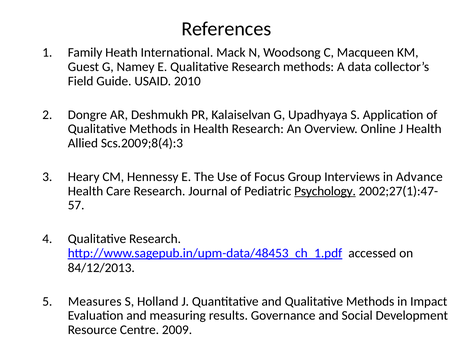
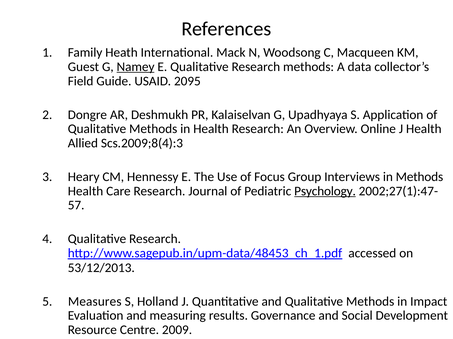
Namey underline: none -> present (136, 67)
2010: 2010 -> 2095 (187, 81)
in Advance: Advance -> Methods (419, 177)
84/12/2013: 84/12/2013 -> 53/12/2013 (101, 268)
